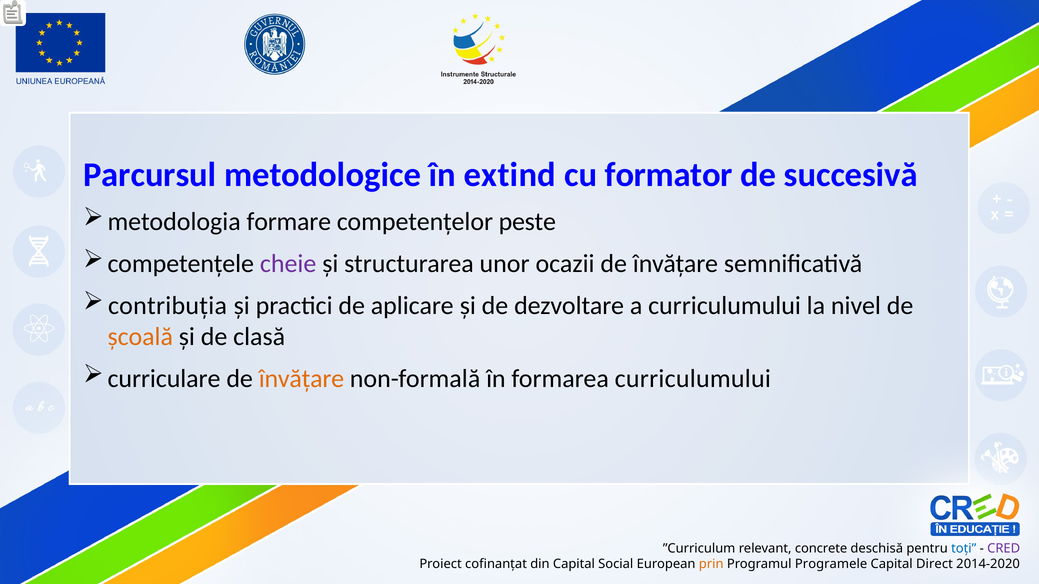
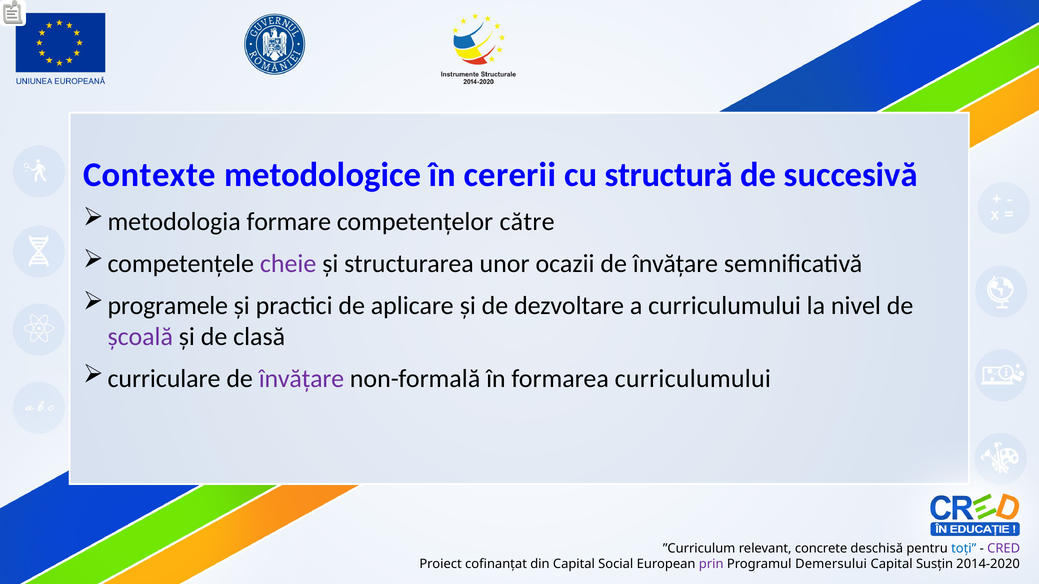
Parcursul: Parcursul -> Contexte (150, 175)
extind: extind -> cererii (510, 175)
formator: formator -> structură (669, 175)
peste: peste -> către (527, 222)
contribuția: contribuția -> programele (168, 306)
școală colour: orange -> purple (140, 337)
învățare colour: orange -> purple (301, 379)
prin colour: orange -> purple (711, 564)
Programele: Programele -> Demersului (831, 564)
Direct: Direct -> Susțin (935, 564)
